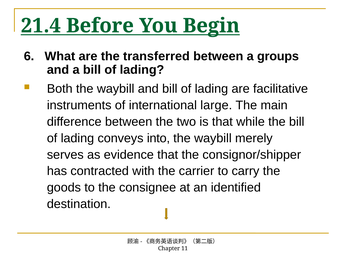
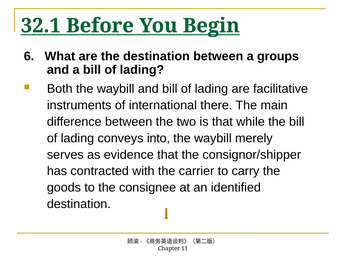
21.4: 21.4 -> 32.1 (41, 26)
the transferred: transferred -> destination (156, 56)
large: large -> there (216, 106)
